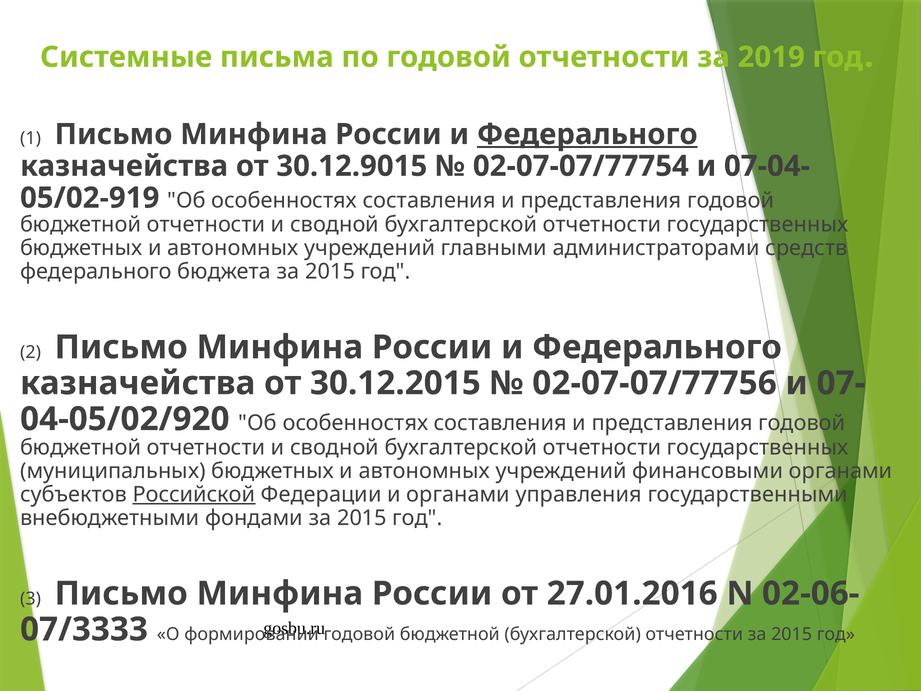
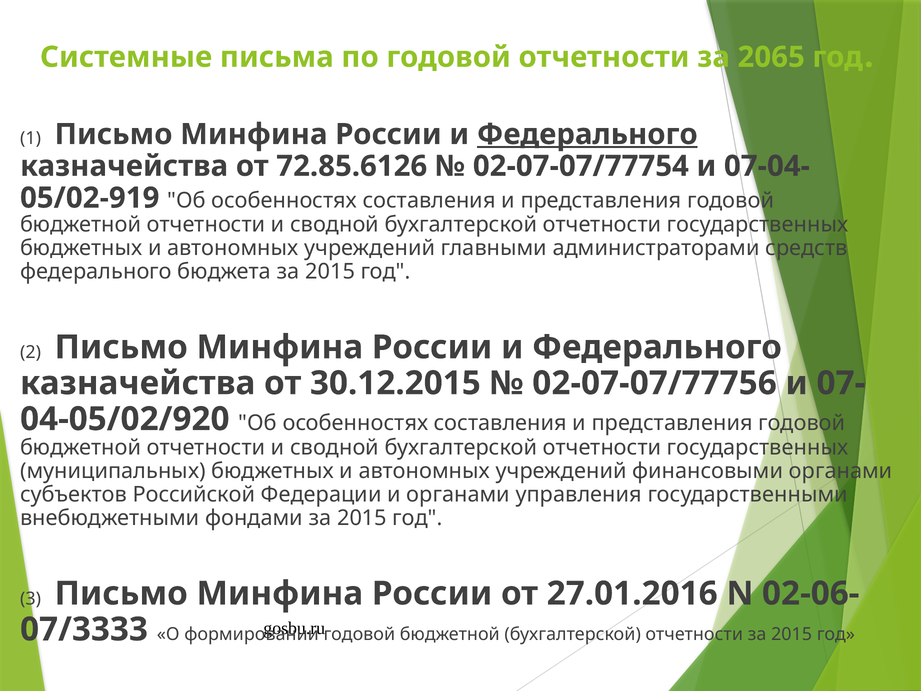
2019: 2019 -> 2065 (771, 57)
30.12.9015: 30.12.9015 -> 72.85.6126 (352, 166)
Российской underline: present -> none (194, 494)
